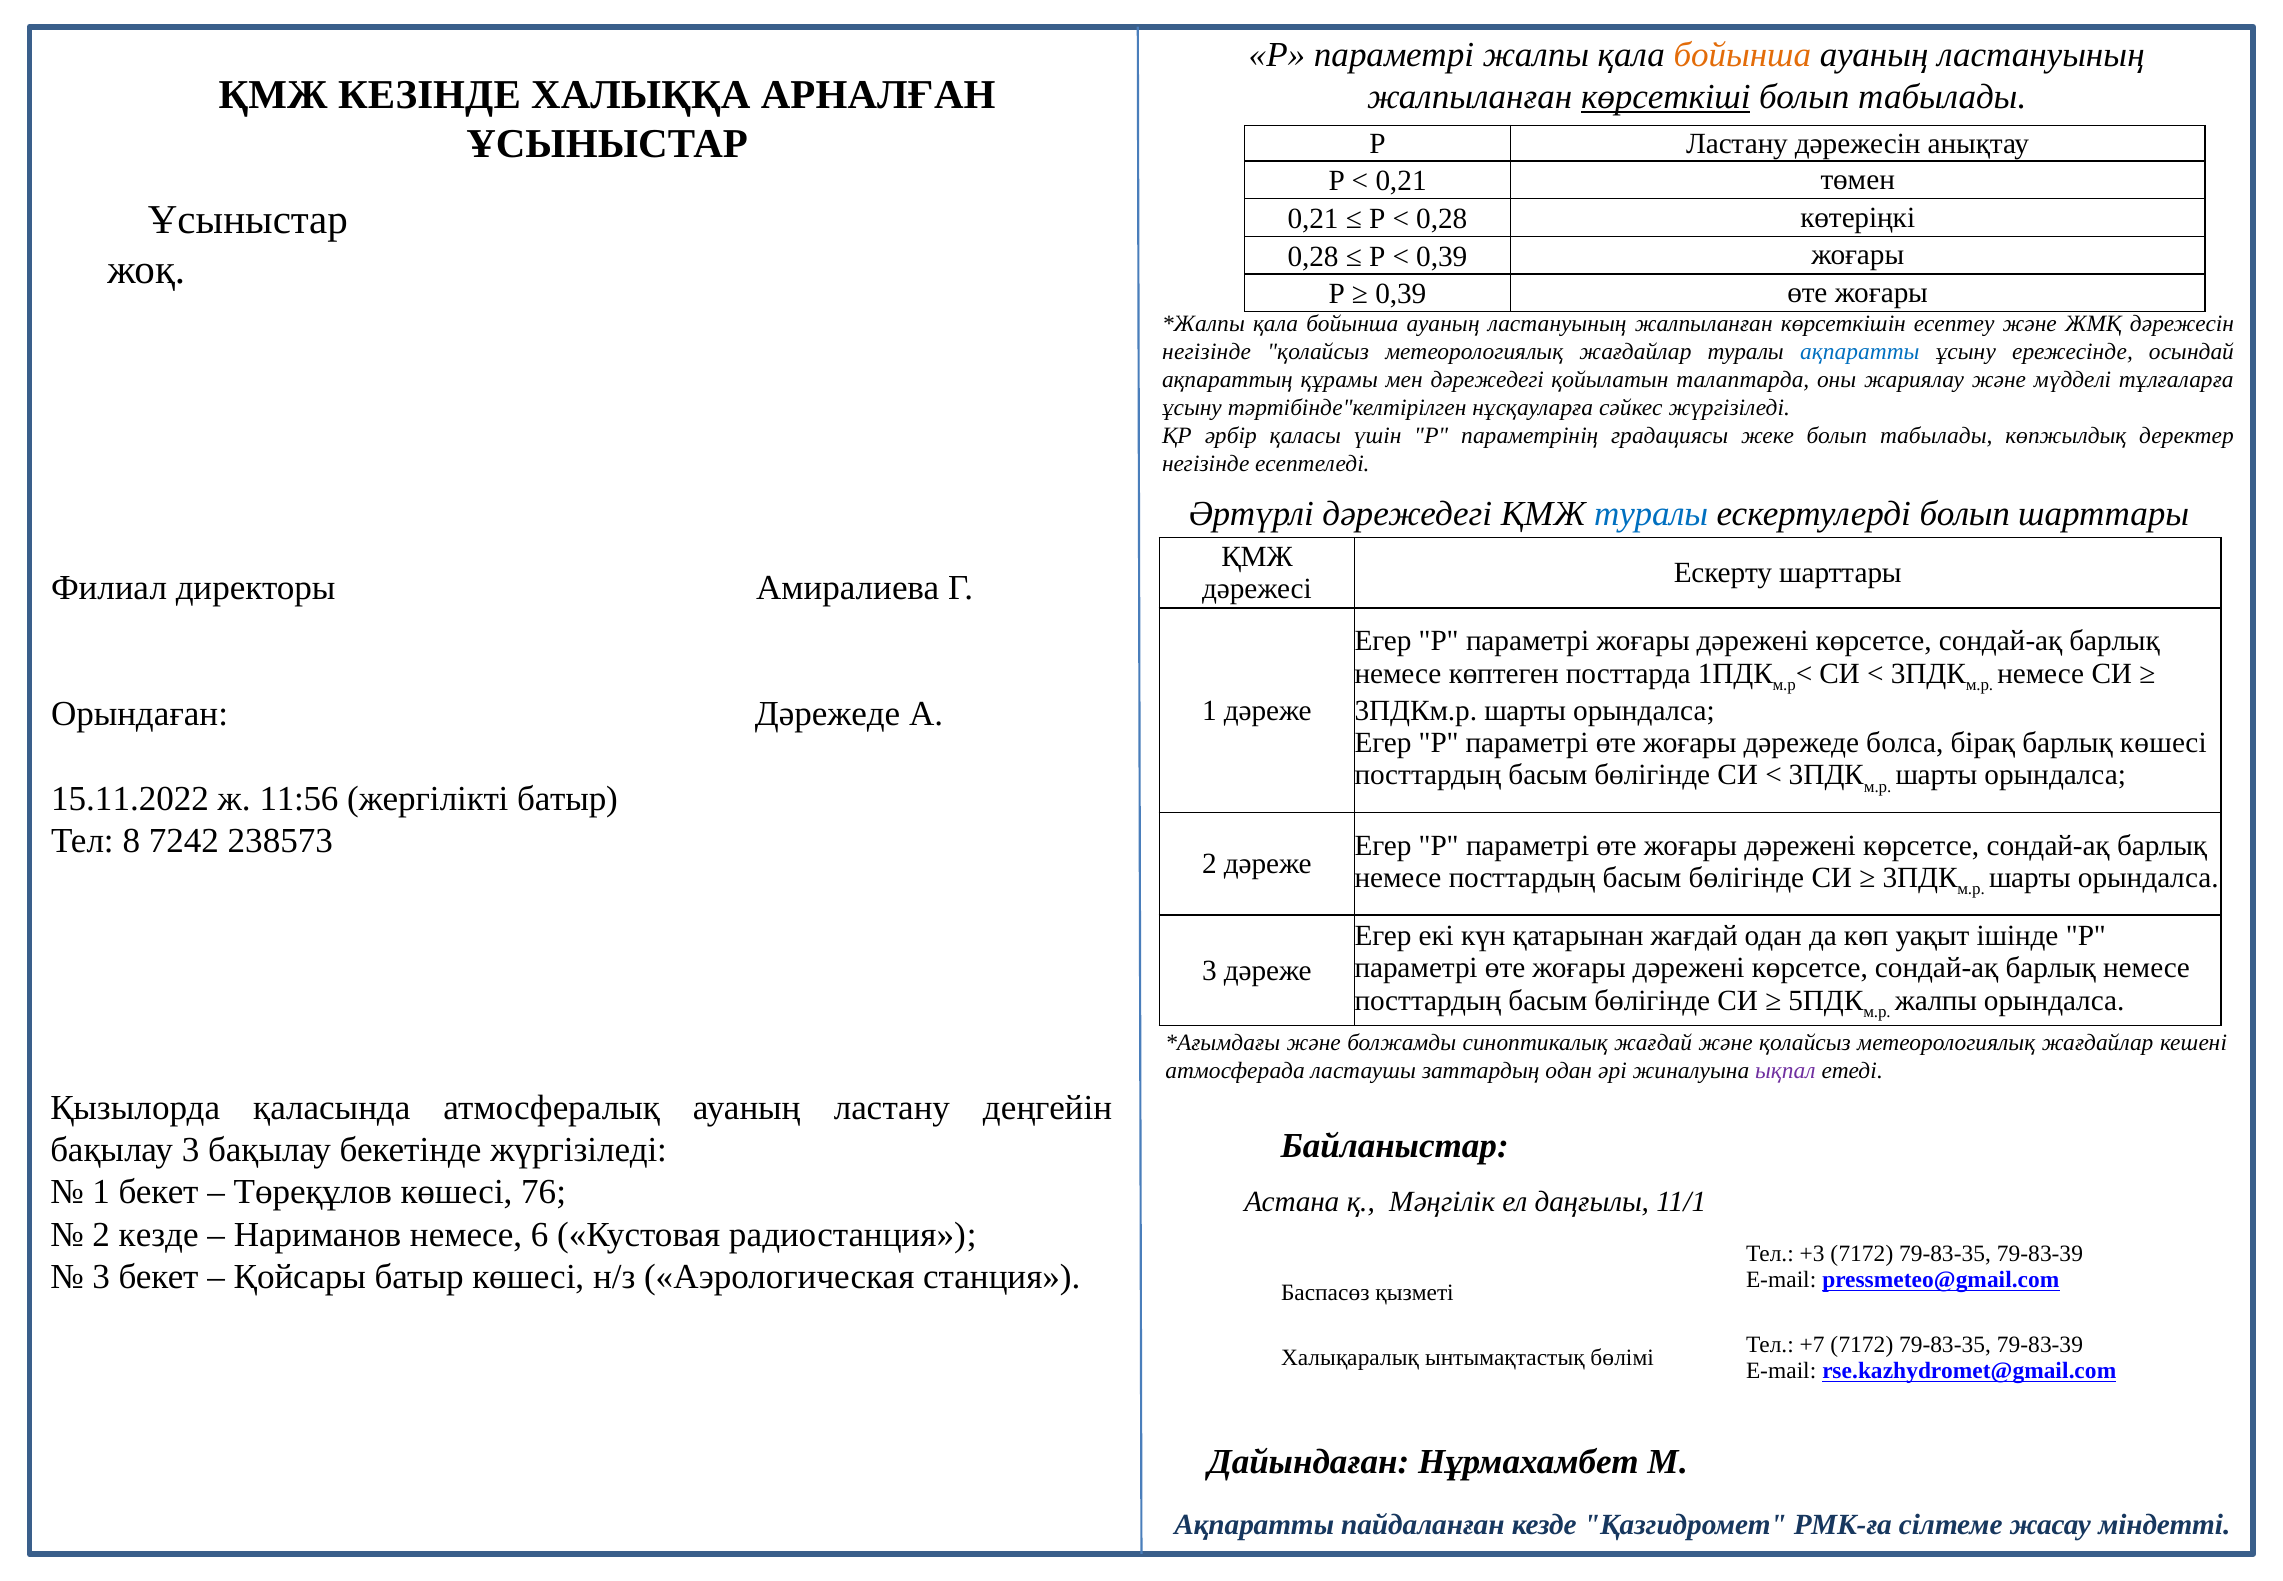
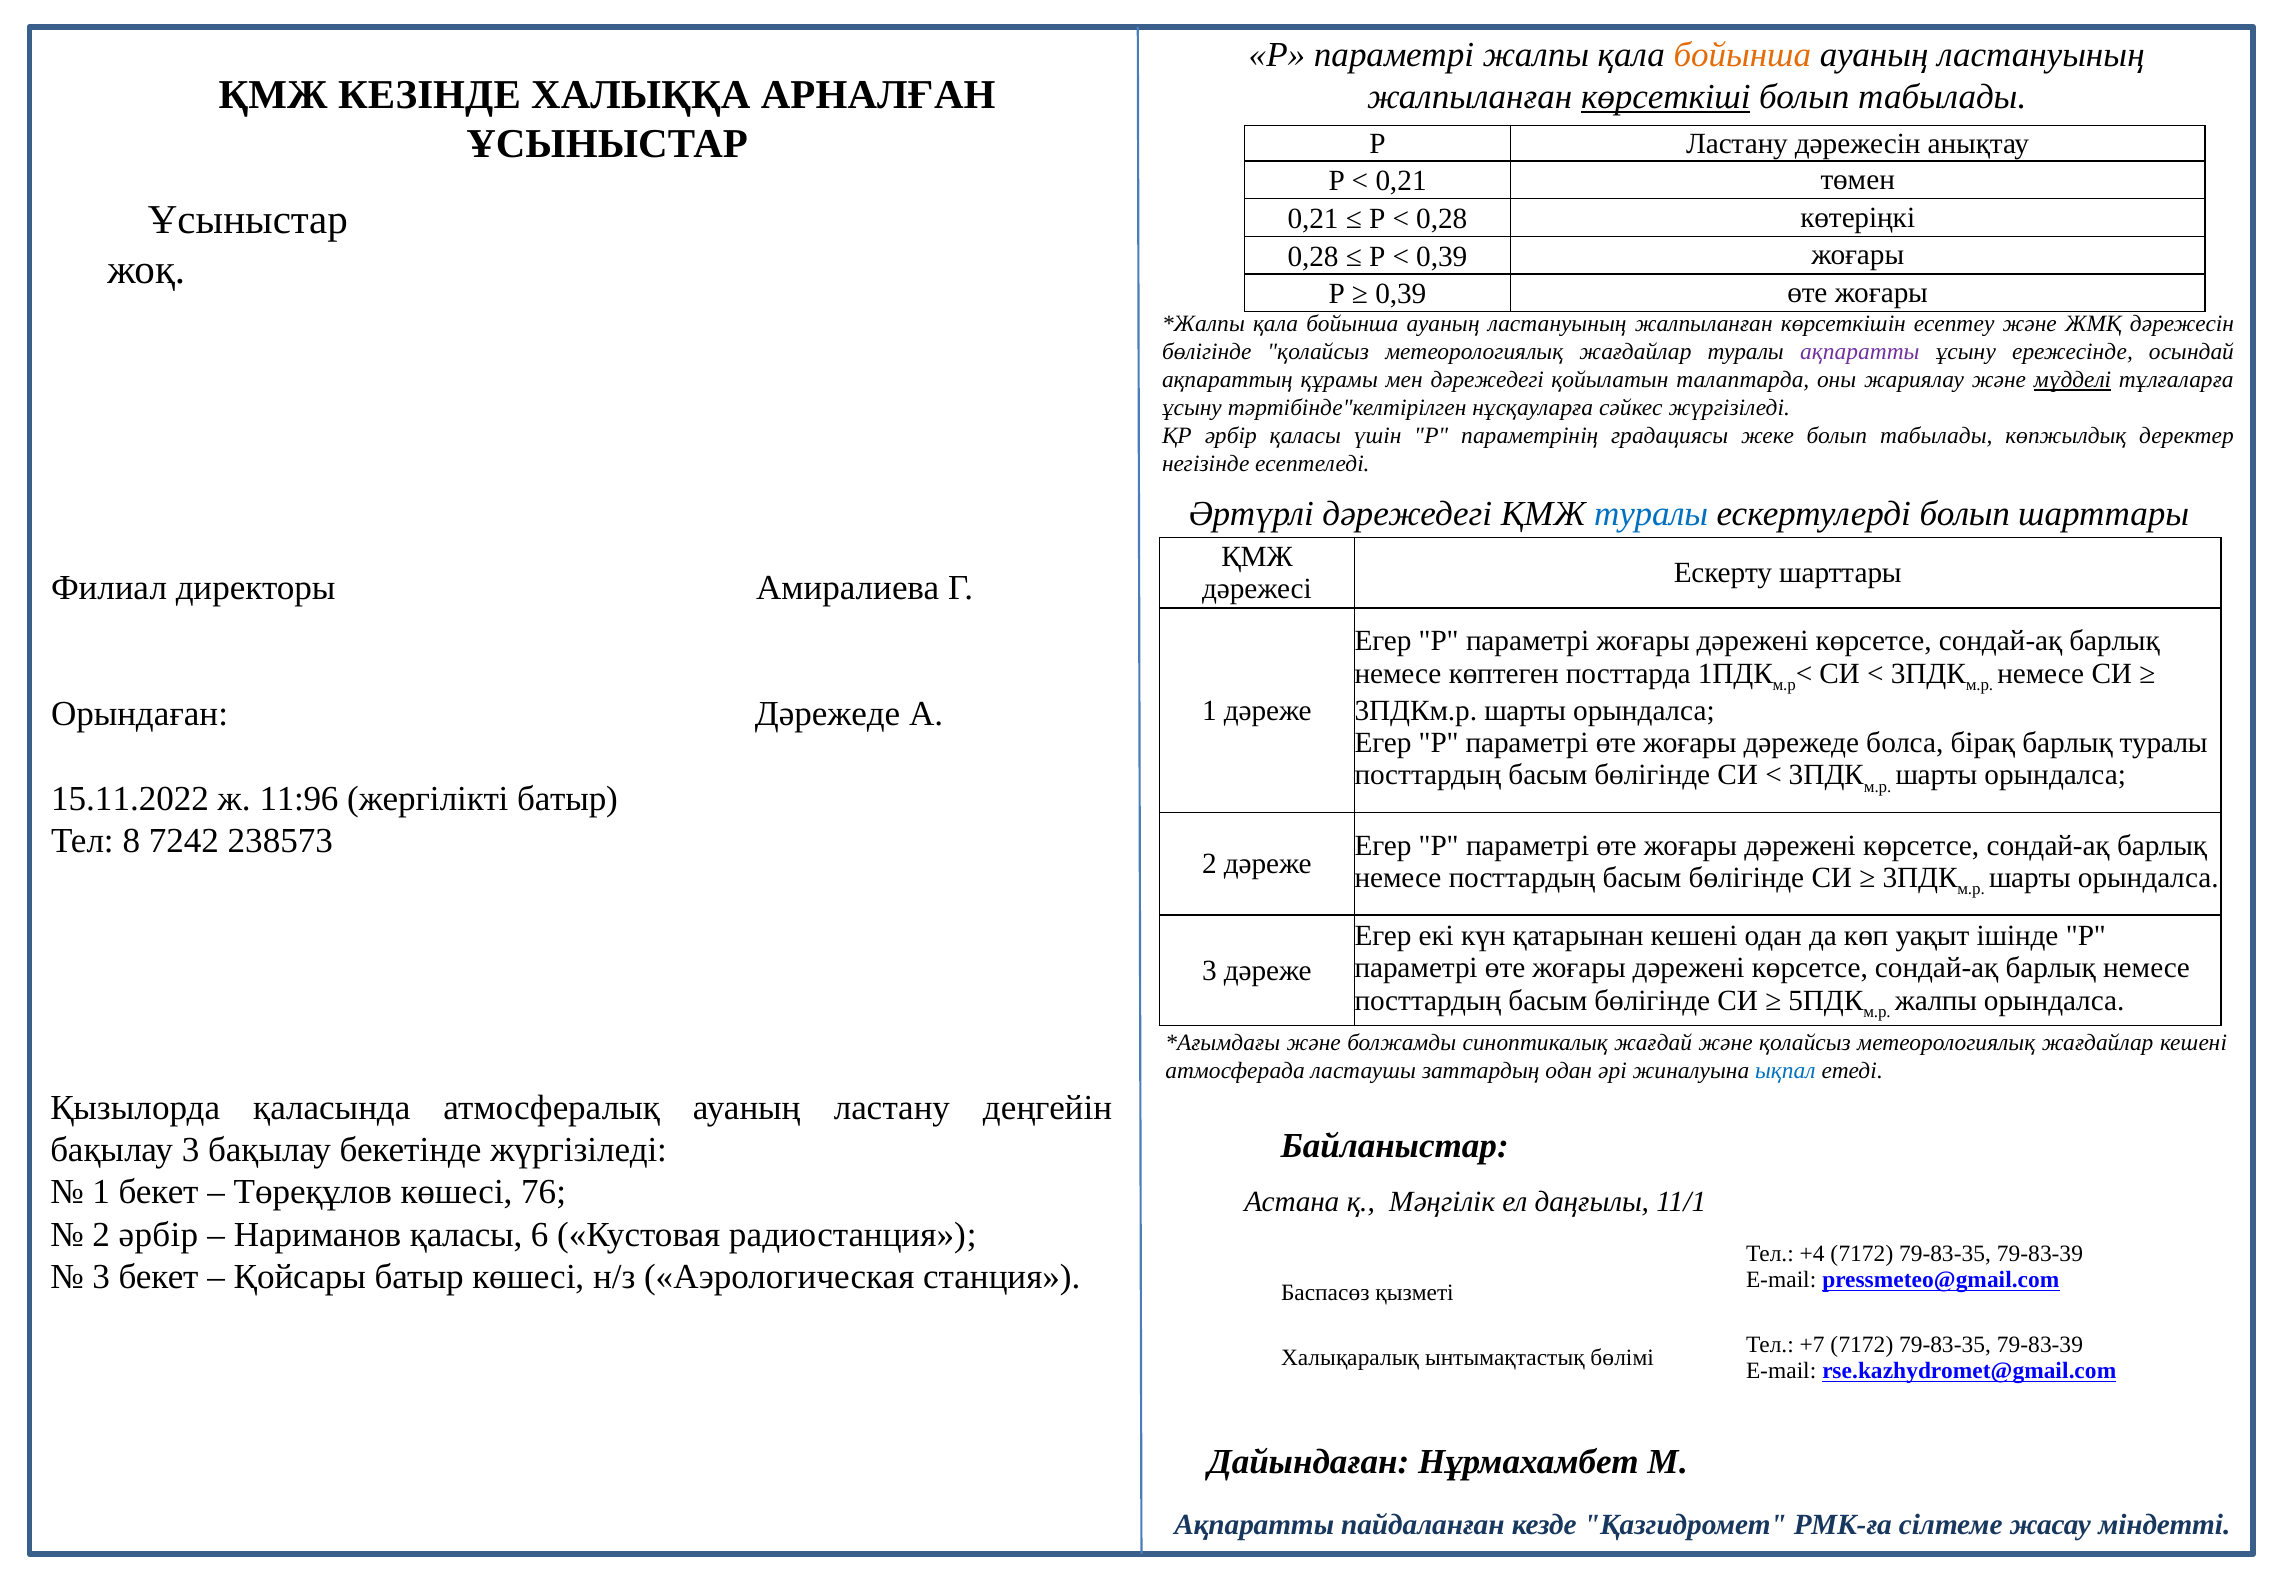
негізінде: негізінде -> бөлігінде (1207, 352)
ақпаратты colour: blue -> purple (1860, 352)
мүдделі underline: none -> present (2073, 380)
барлық көшесі: көшесі -> туралы (2164, 743)
11:56: 11:56 -> 11:96 (299, 798)
қатарынан жағдай: жағдай -> кешені (1694, 936)
ықпал colour: purple -> blue (1785, 1070)
2 кезде: кезде -> әрбір (158, 1234)
Нариманов немесе: немесе -> қаласы (466, 1234)
+3: +3 -> +4 (1812, 1253)
